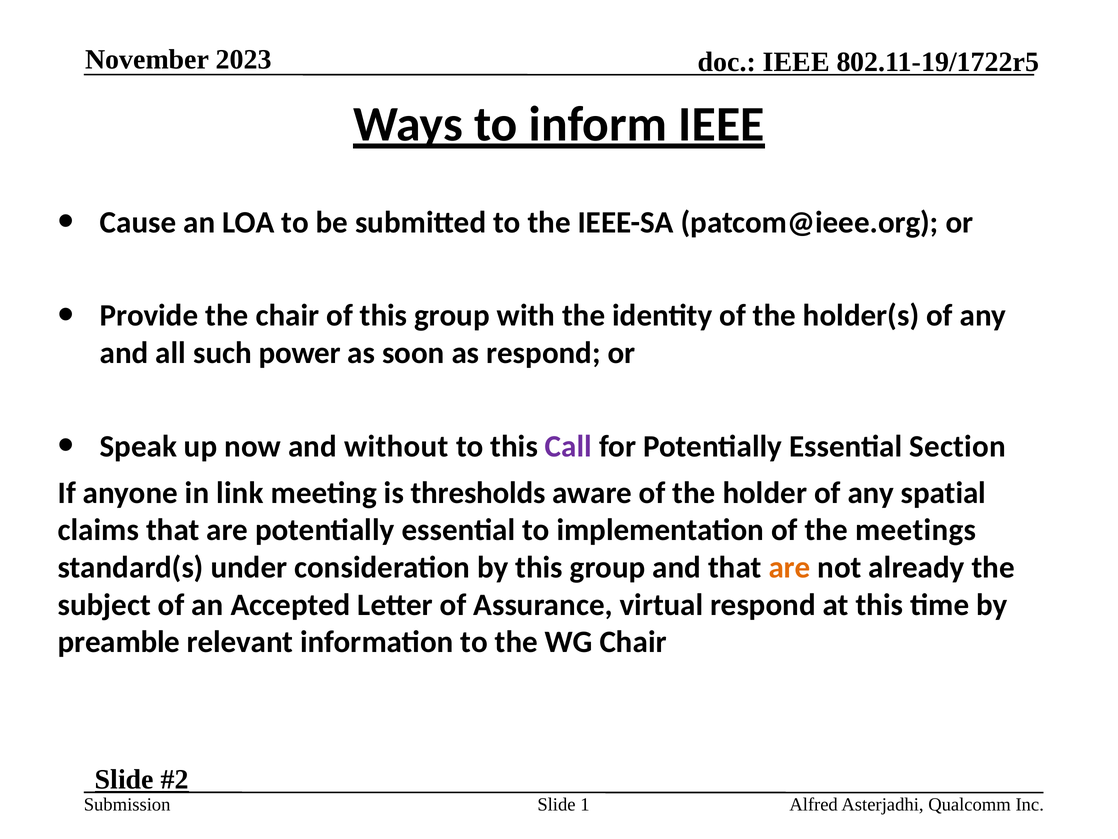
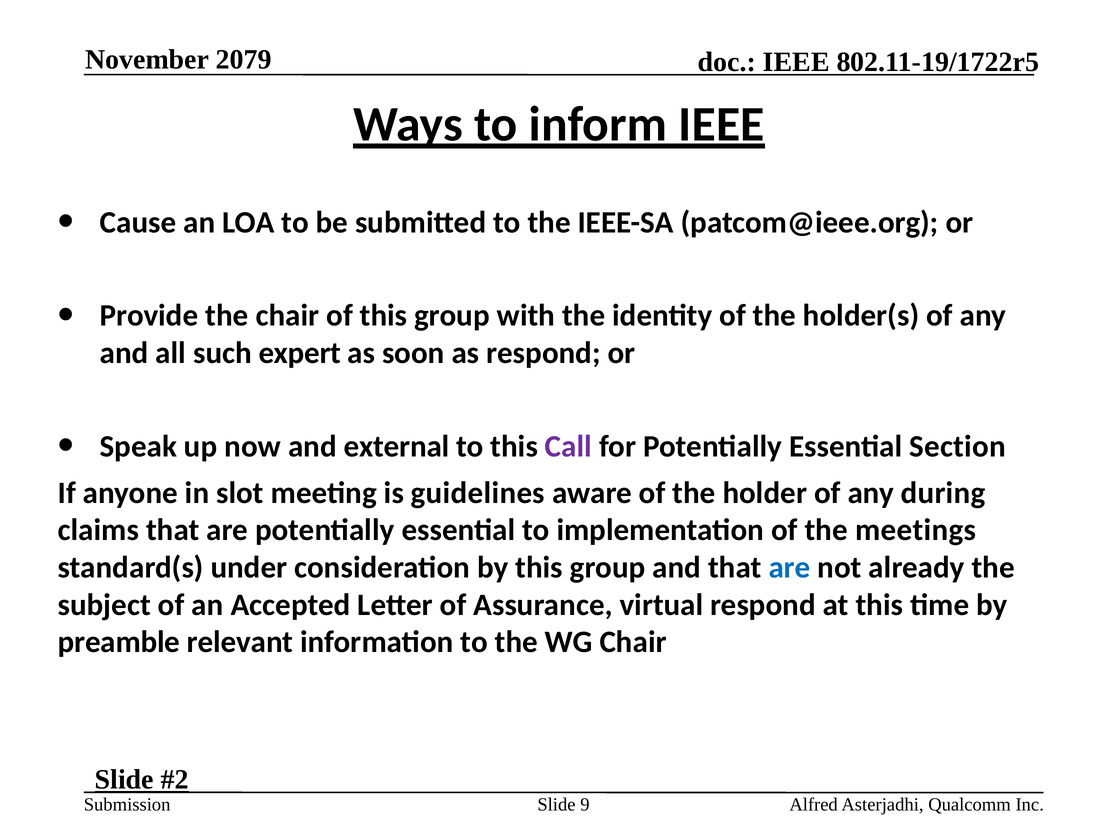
2023: 2023 -> 2079 (244, 59)
power: power -> expert (300, 353)
without: without -> external (397, 446)
link: link -> slot (240, 493)
thresholds: thresholds -> guidelines (478, 493)
spatial: spatial -> during (943, 493)
are colour: orange -> blue (789, 567)
1: 1 -> 9 (585, 804)
